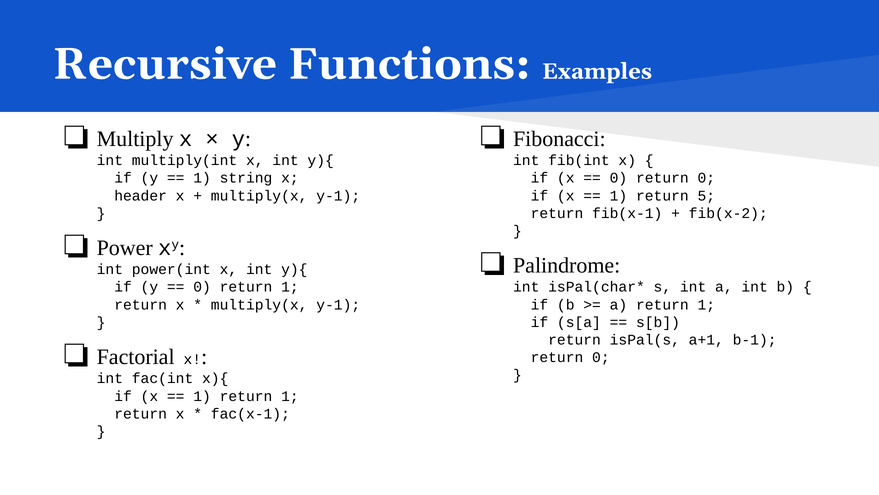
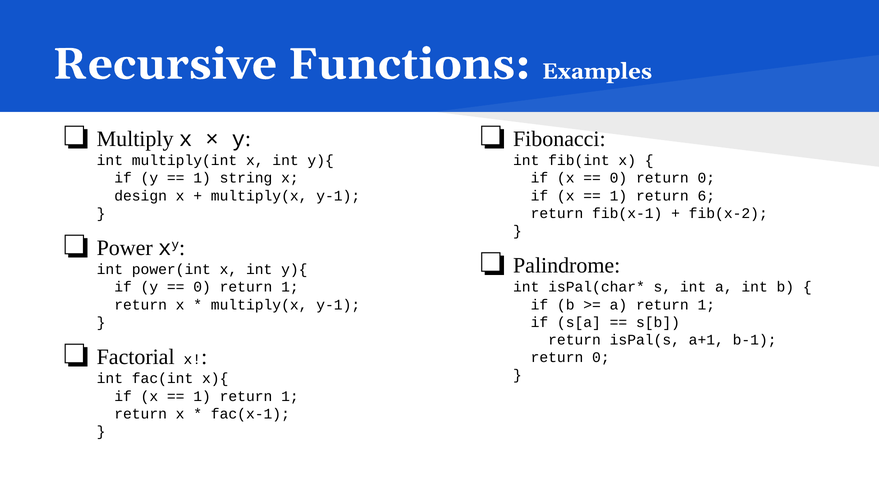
header: header -> design (141, 196)
5: 5 -> 6 (706, 196)
